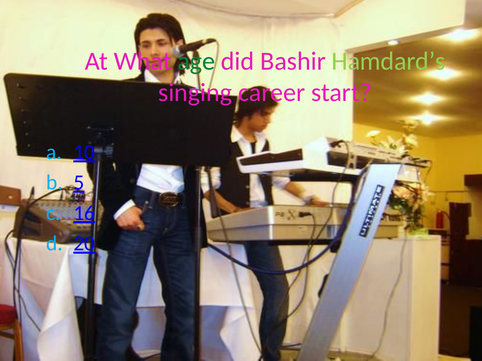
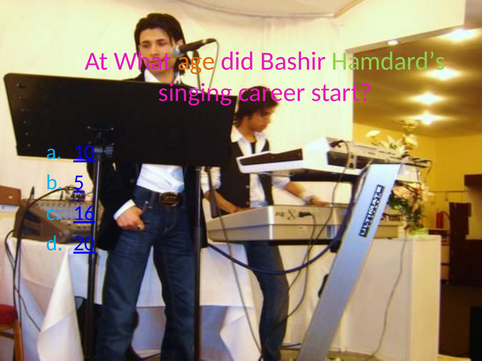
age colour: green -> orange (196, 61)
